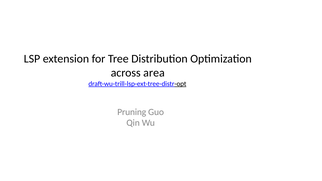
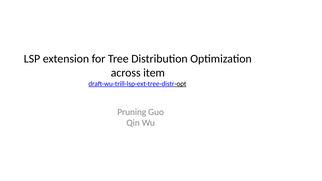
area: area -> item (154, 73)
